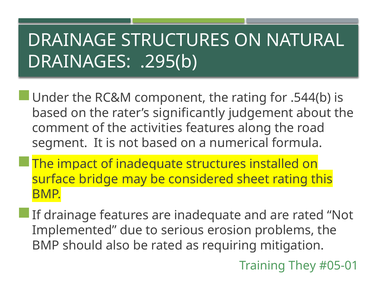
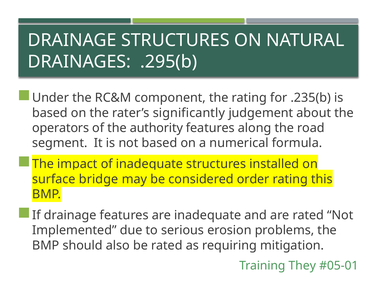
.544(b: .544(b -> .235(b (311, 98)
comment: comment -> operators (61, 128)
activities: activities -> authority (156, 128)
sheet: sheet -> order (253, 179)
